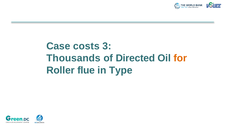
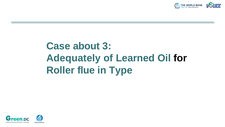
costs: costs -> about (86, 46)
Thousands: Thousands -> Adequately (74, 58)
Directed: Directed -> Learned (135, 58)
for colour: orange -> black (180, 58)
